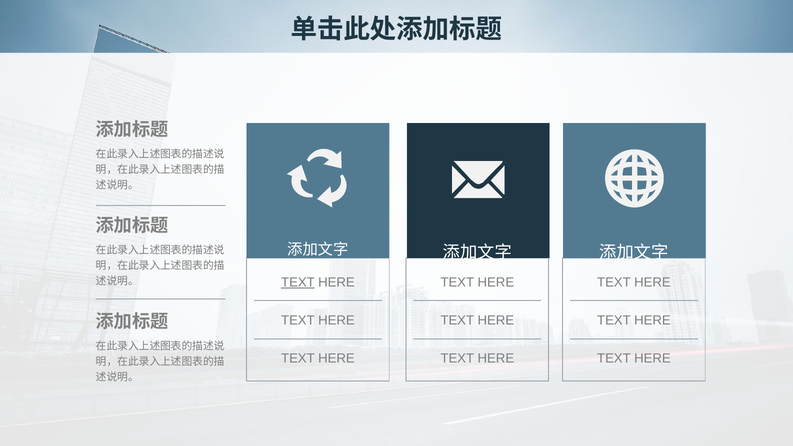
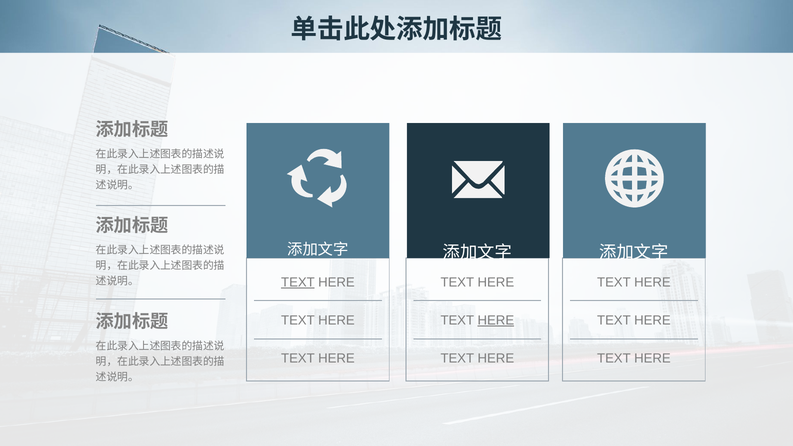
HERE underline: none -> present (496, 320)
